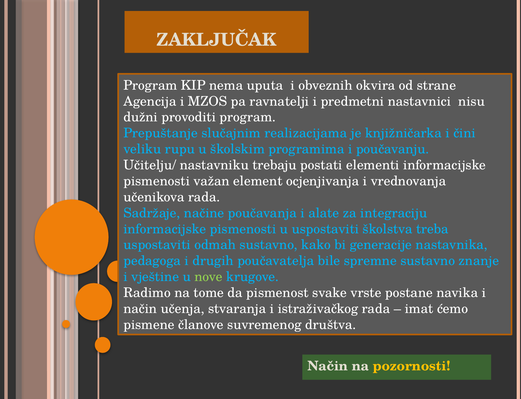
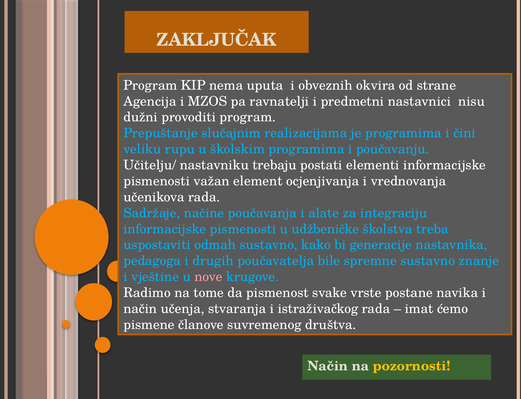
je knjižničarka: knjižničarka -> programima (403, 133)
u uspostaviti: uspostaviti -> udžbeničke (325, 229)
nove colour: light green -> pink (209, 277)
